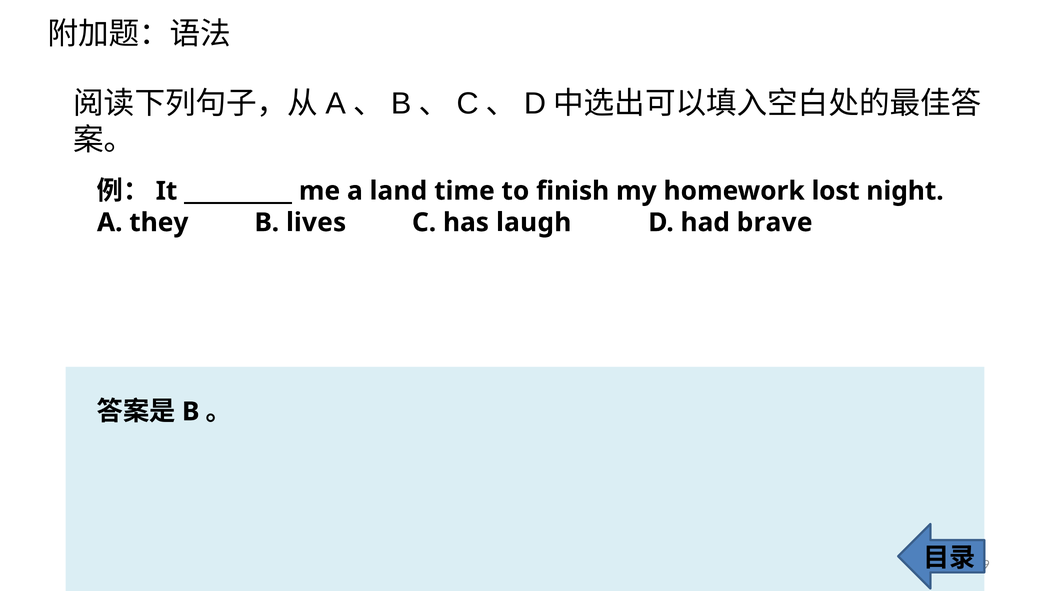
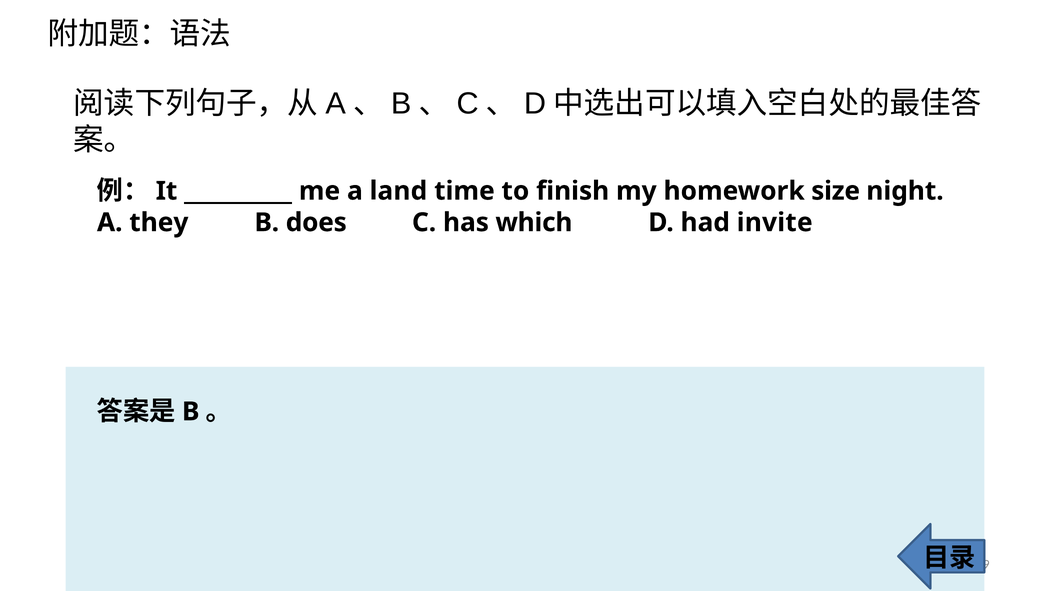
lost: lost -> size (836, 191)
lives: lives -> does (316, 222)
laugh: laugh -> which (534, 222)
brave: brave -> invite (775, 222)
